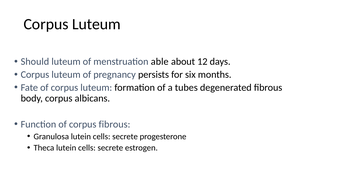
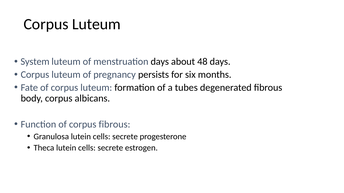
Should: Should -> System (35, 62)
menstruation able: able -> days (160, 62)
12: 12 -> 48 (202, 62)
